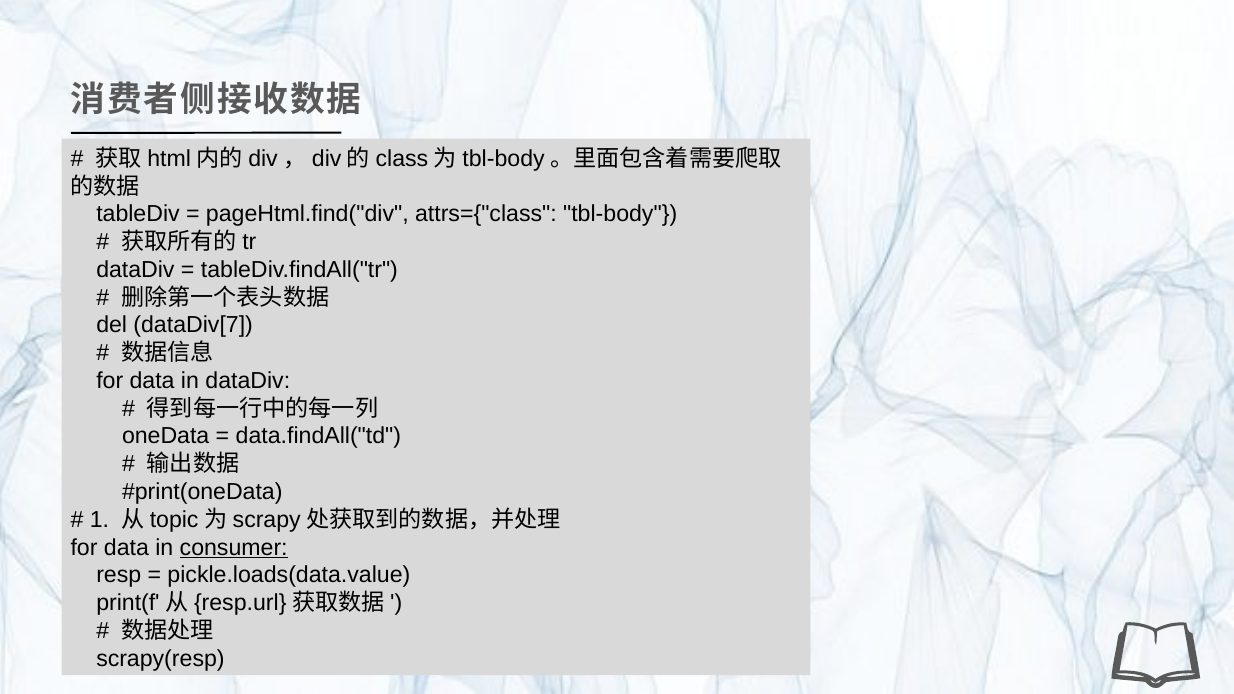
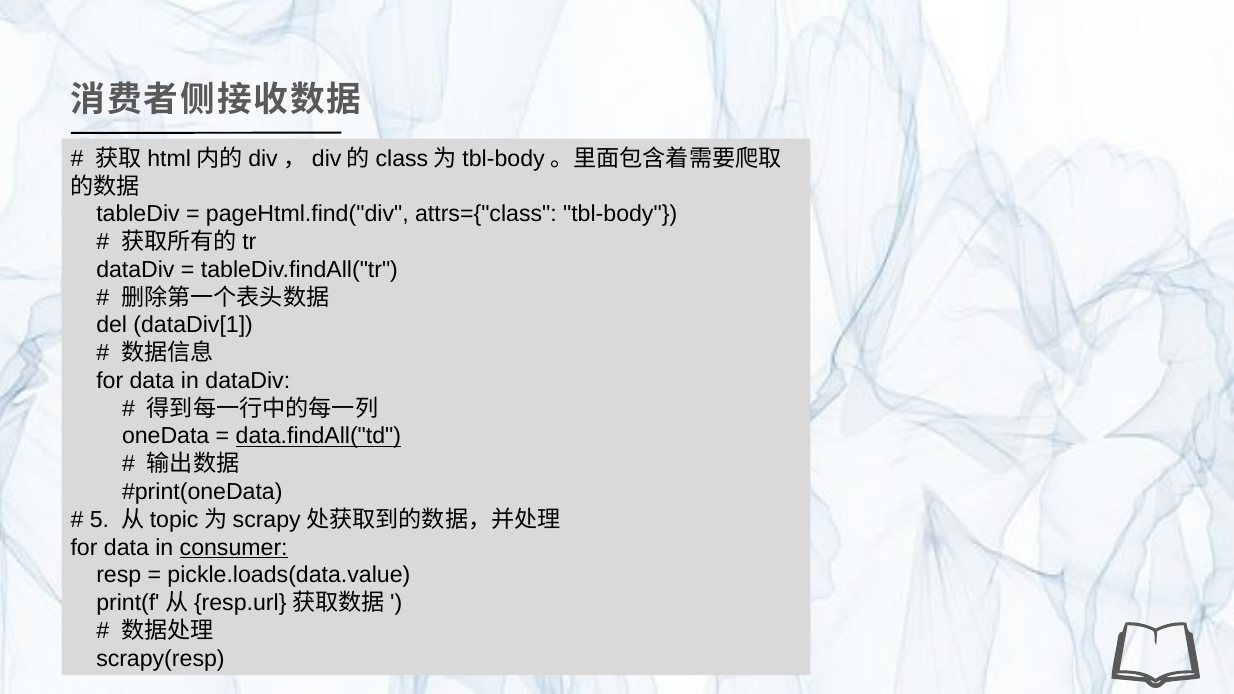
dataDiv[7: dataDiv[7 -> dataDiv[1 (193, 325)
data.findAll("td underline: none -> present (318, 436)
1: 1 -> 5 (100, 520)
